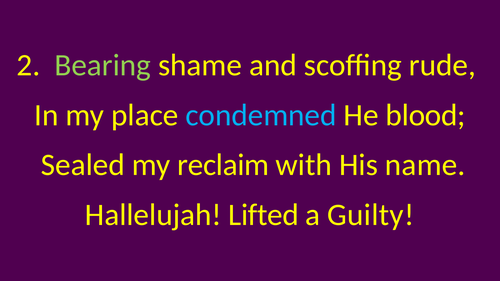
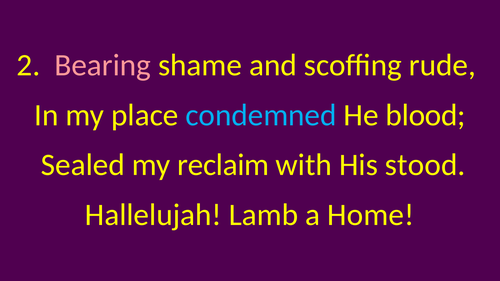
Bearing colour: light green -> pink (103, 65)
name: name -> stood (425, 165)
Lifted: Lifted -> Lamb (263, 215)
Guilty: Guilty -> Home (371, 215)
